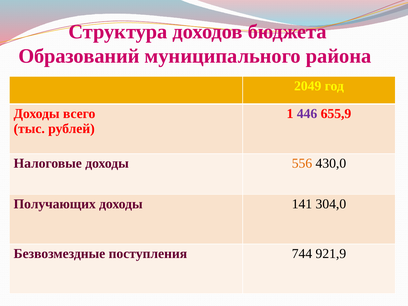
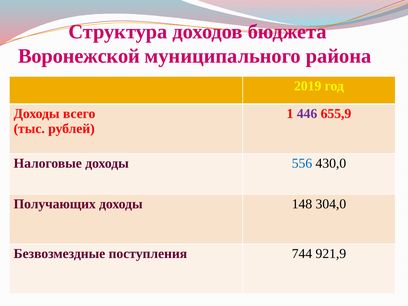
Образований: Образований -> Воронежской (79, 56)
2049: 2049 -> 2019 (308, 86)
556 colour: orange -> blue (302, 163)
141: 141 -> 148 (302, 204)
